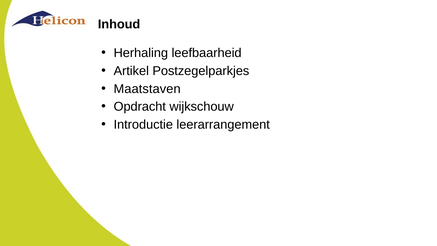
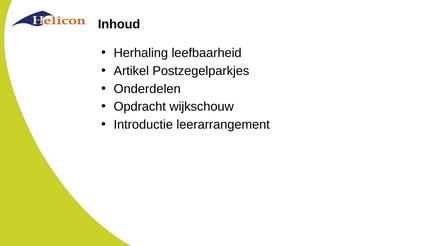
Maatstaven: Maatstaven -> Onderdelen (147, 89)
